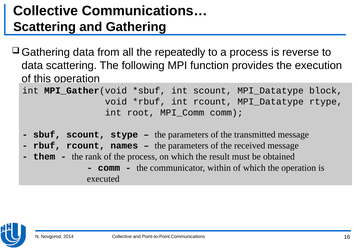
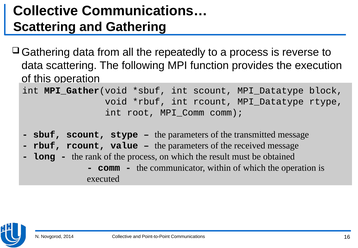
names: names -> value (124, 146)
them: them -> long (44, 157)
